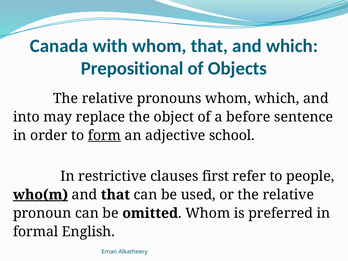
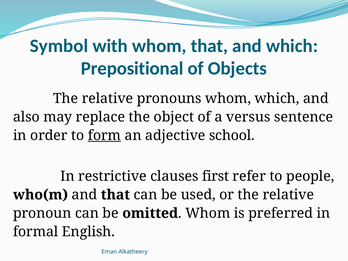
Canada: Canada -> Symbol (59, 46)
into: into -> also (26, 117)
before: before -> versus (248, 117)
who(m underline: present -> none (41, 195)
